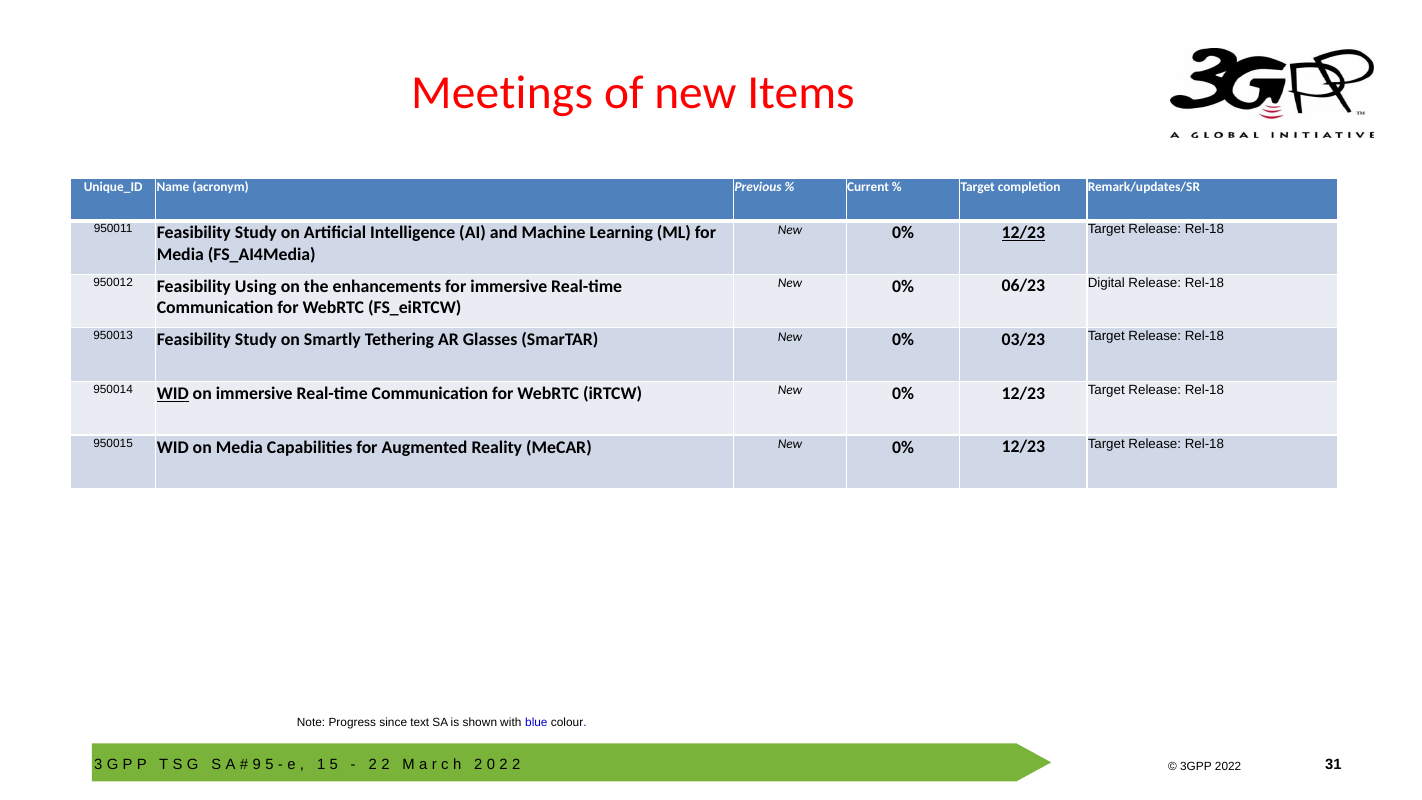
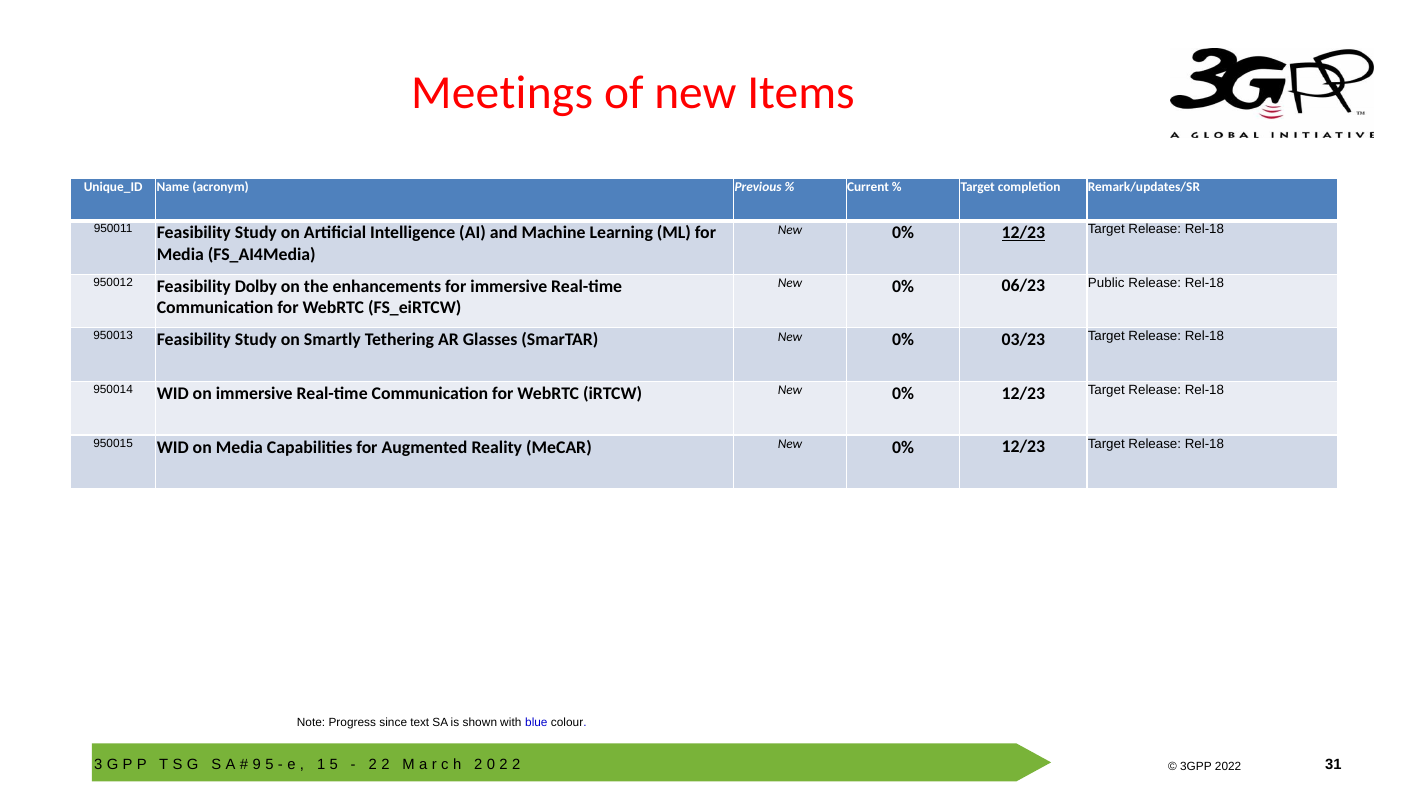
Using: Using -> Dolby (256, 286)
Digital: Digital -> Public (1106, 283)
WID underline: present -> none (173, 394)
